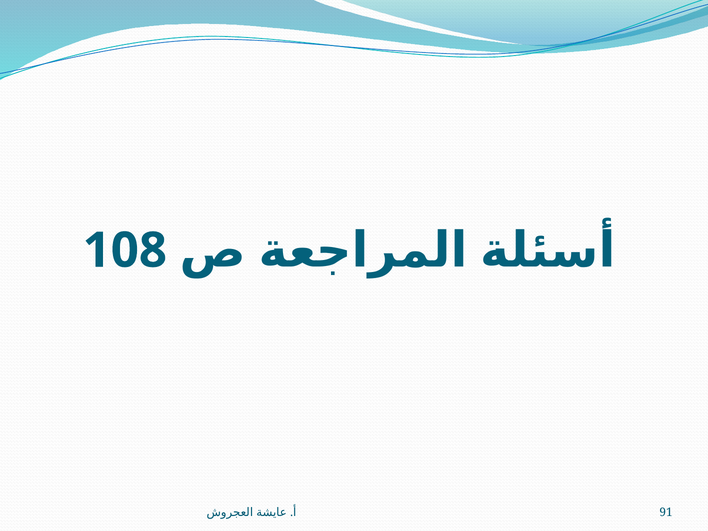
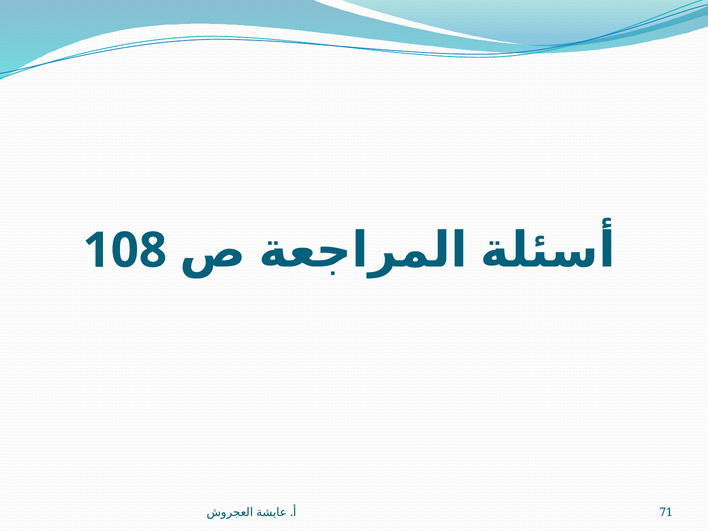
91: 91 -> 71 (666, 512)
